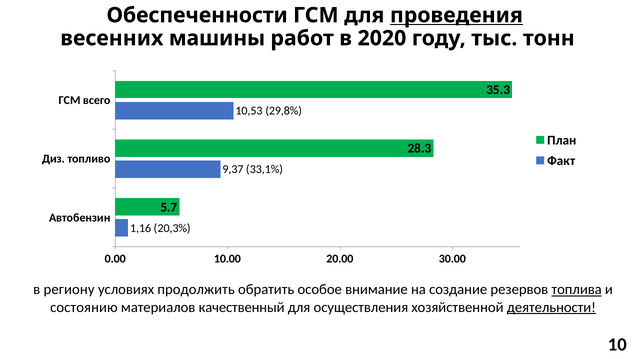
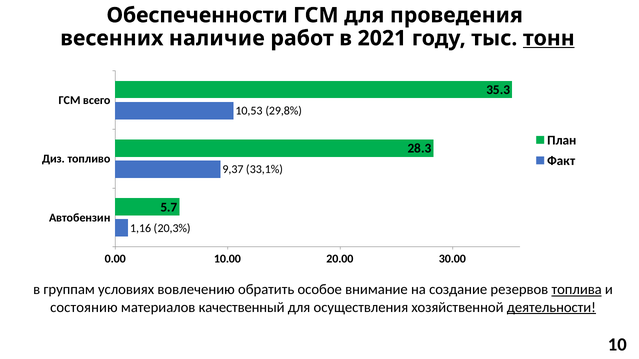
проведения underline: present -> none (456, 15)
машины: машины -> наличие (217, 38)
2020: 2020 -> 2021 (382, 38)
тонн underline: none -> present (549, 38)
региону: региону -> группам (69, 290)
продолжить: продолжить -> вовлечению (196, 290)
